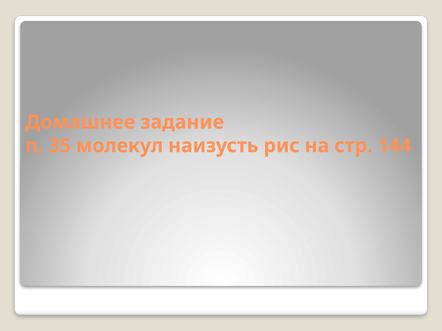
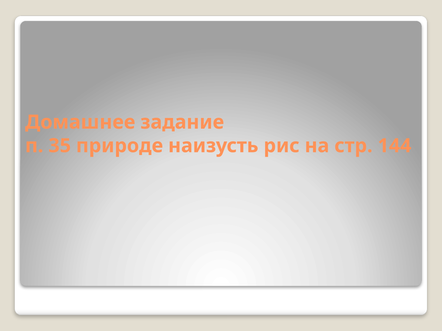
молекул: молекул -> природе (120, 146)
